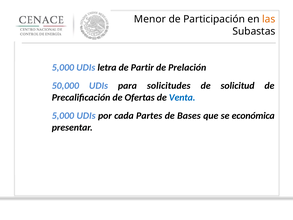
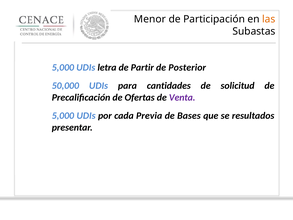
Prelación: Prelación -> Posterior (187, 67)
solicitudes: solicitudes -> cantidades (169, 86)
Venta colour: blue -> purple (182, 97)
Partes: Partes -> Previa (149, 115)
económica: económica -> resultados (253, 115)
